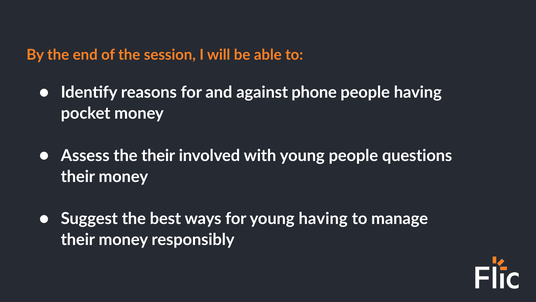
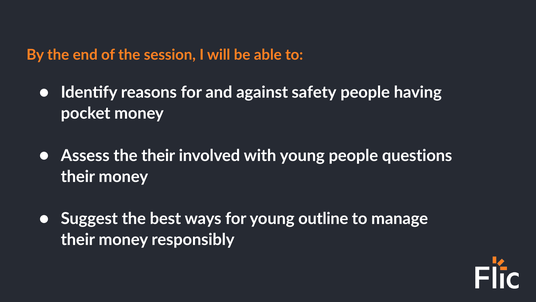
phone: phone -> safety (314, 92)
young having: having -> outline (323, 218)
